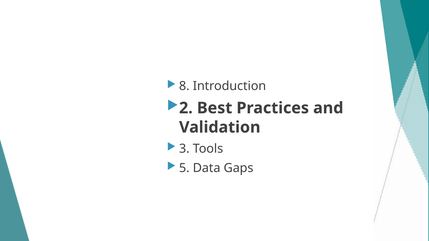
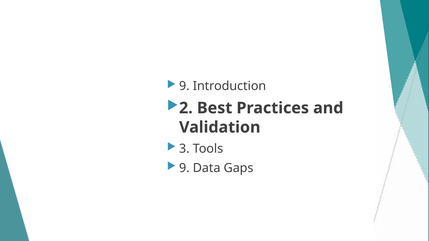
8: 8 -> 9 (184, 86)
5: 5 -> 9 (184, 168)
